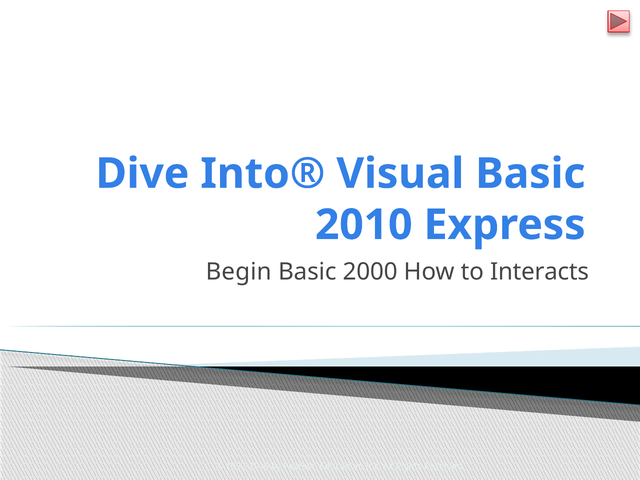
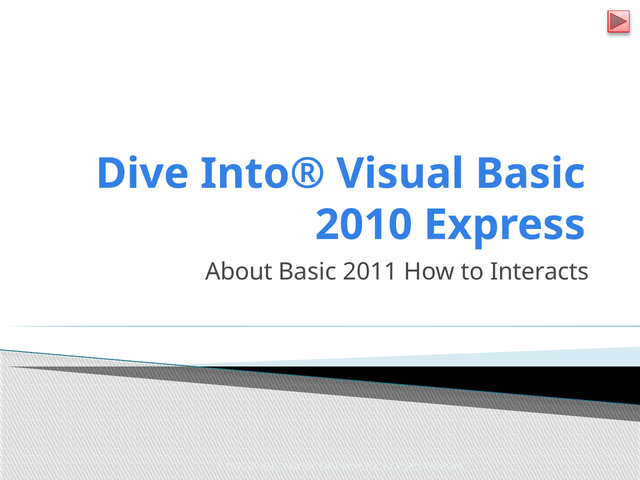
Begin: Begin -> About (239, 272)
2000: 2000 -> 2011 (370, 272)
